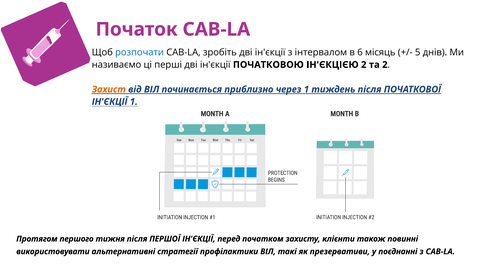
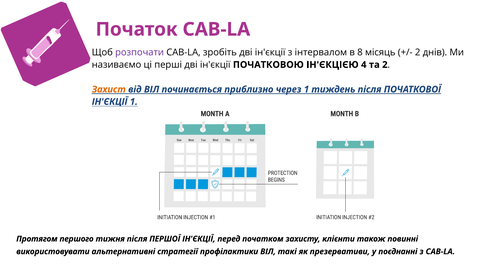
розпочати colour: blue -> purple (140, 53)
6: 6 -> 8 (360, 53)
5: 5 -> 2 (418, 53)
ІН'ЄКЦІЄЮ 2: 2 -> 4 (364, 65)
